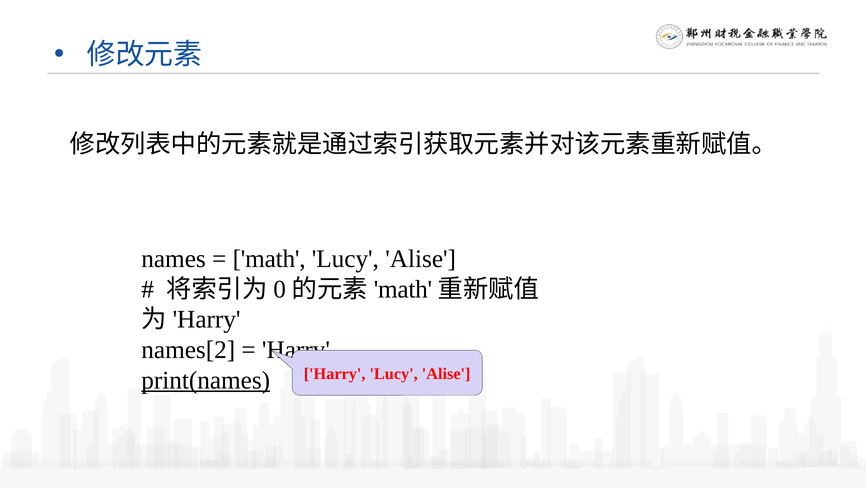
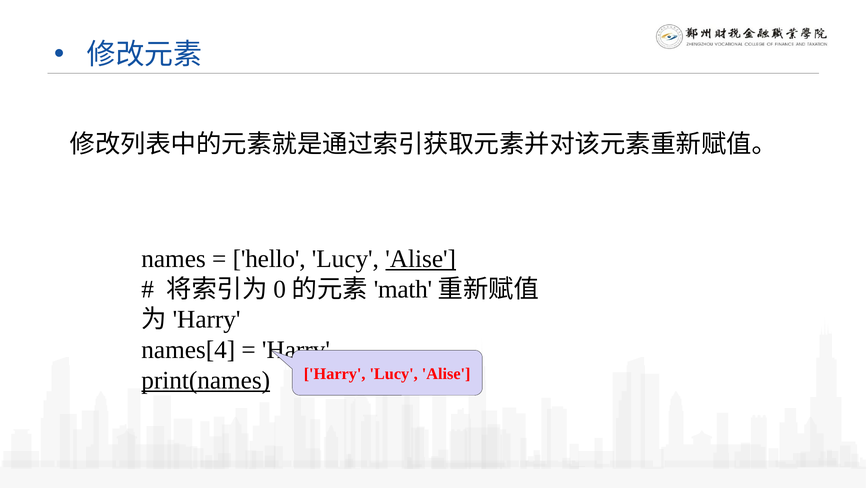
math: math -> hello (269, 259)
Alise underline: none -> present (421, 259)
names[2: names[2 -> names[4 (188, 350)
